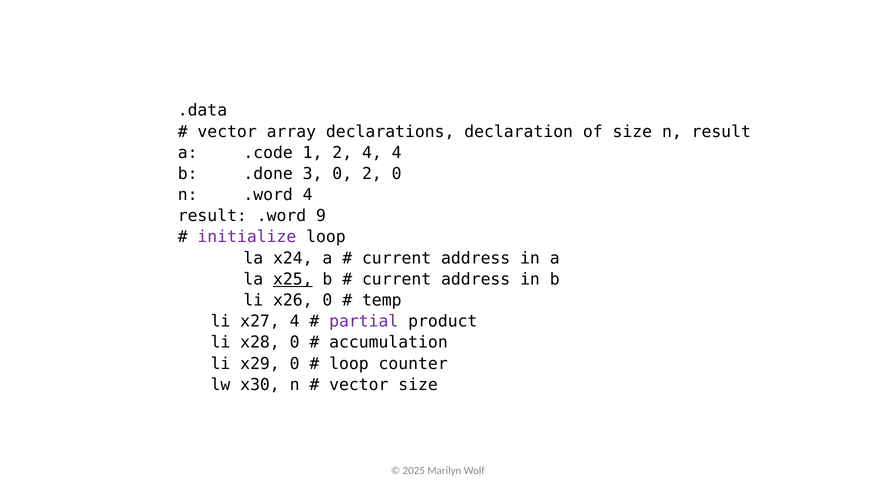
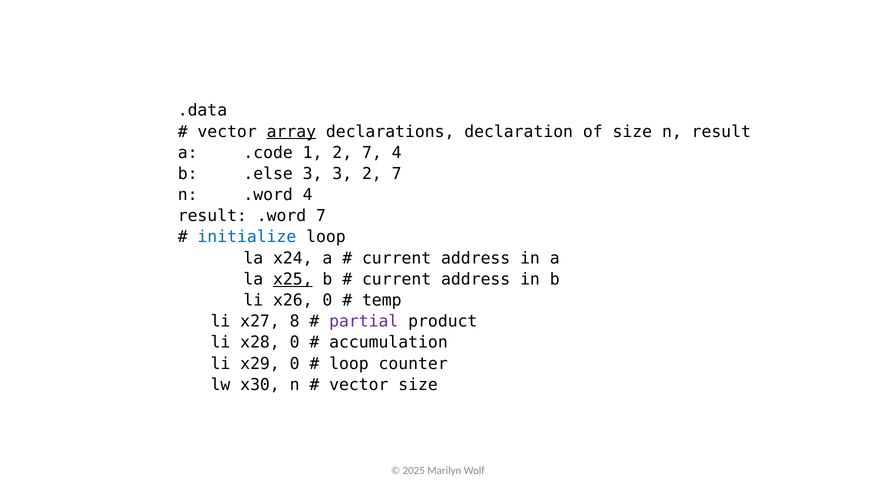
array underline: none -> present (291, 132)
1 2 4: 4 -> 7 (372, 153)
.done: .done -> .else (268, 174)
3 0: 0 -> 3 (342, 174)
0: 0 -> 7 (397, 174)
.word 9: 9 -> 7 (321, 216)
initialize colour: purple -> blue (247, 237)
x27 4: 4 -> 8 (295, 321)
